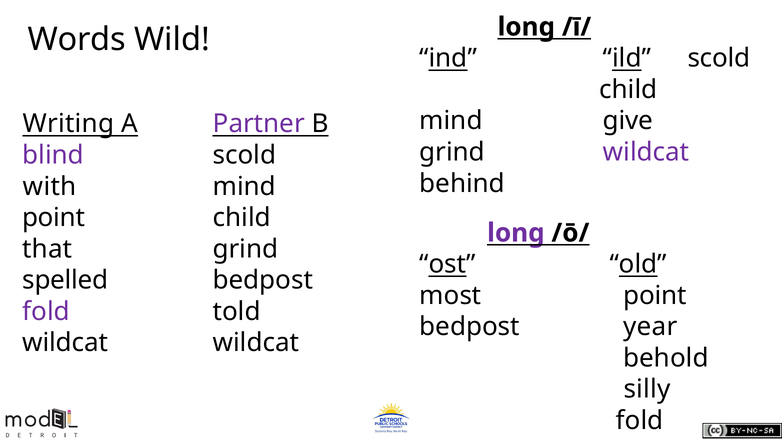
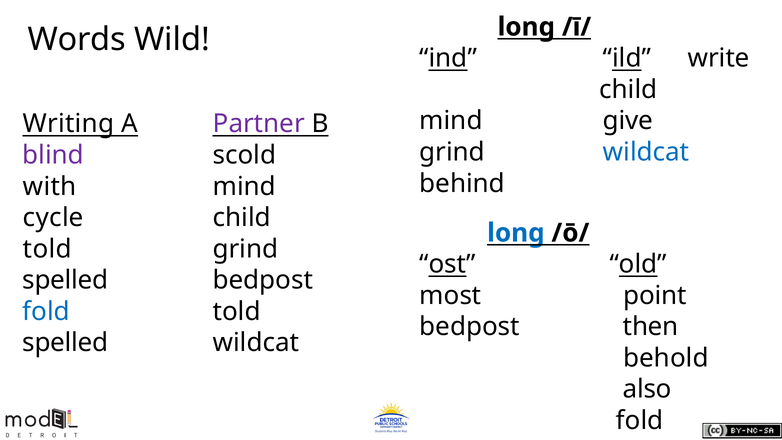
ild scold: scold -> write (719, 58)
wildcat colour: purple -> blue (646, 152)
point: point -> cycle (53, 218)
long colour: purple -> blue (516, 233)
that: that -> told (47, 249)
fold colour: purple -> blue (46, 312)
year: year -> then (651, 327)
wildcat: wildcat -> spelled (65, 343)
silly: silly -> also (647, 389)
